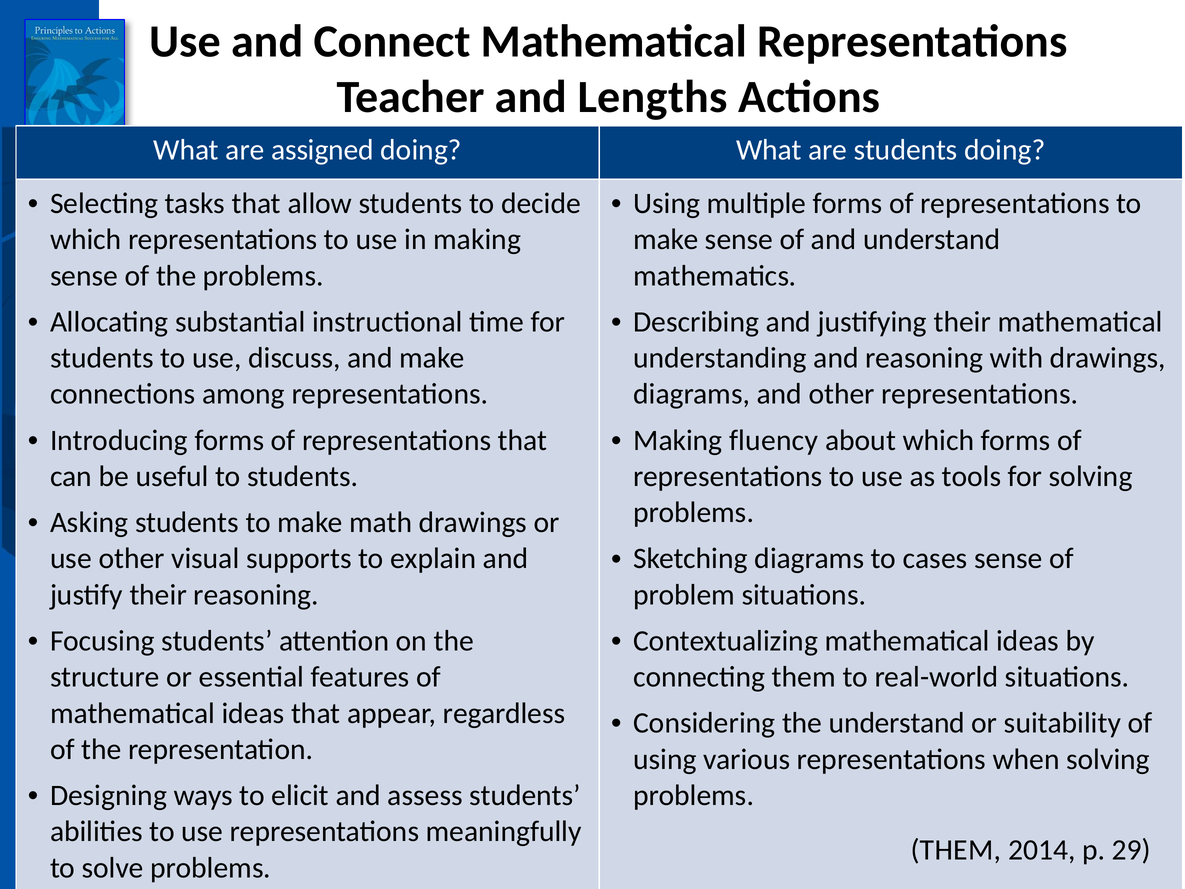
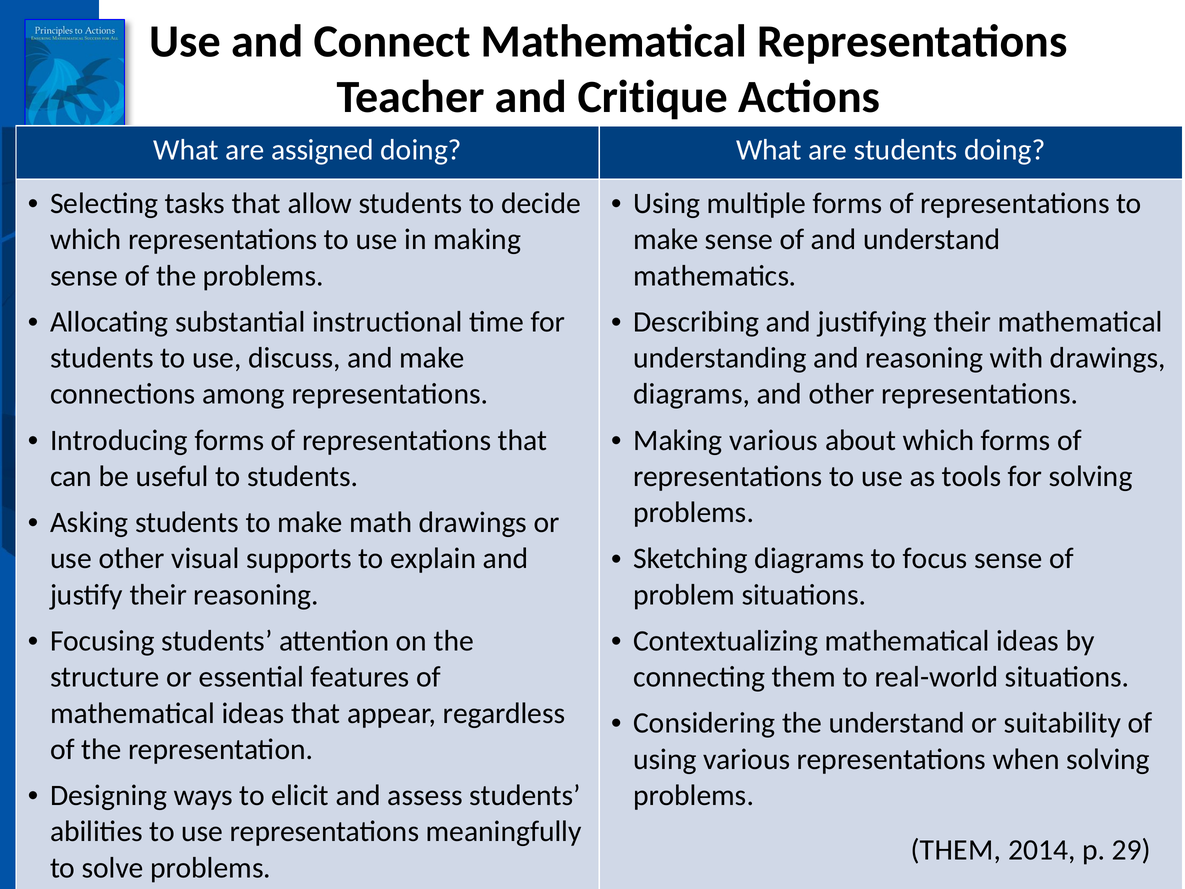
Lengths: Lengths -> Critique (653, 97)
Making fluency: fluency -> various (774, 440)
cases: cases -> focus (935, 559)
